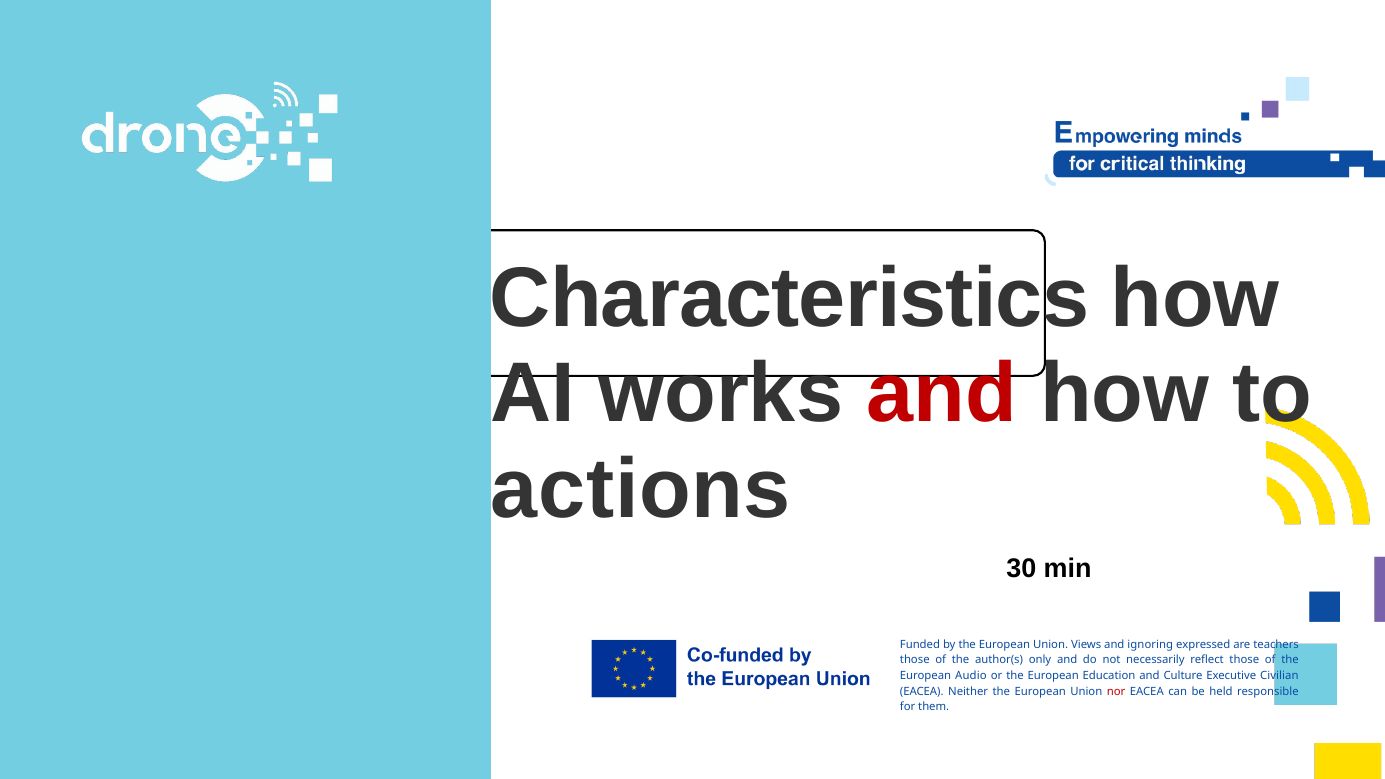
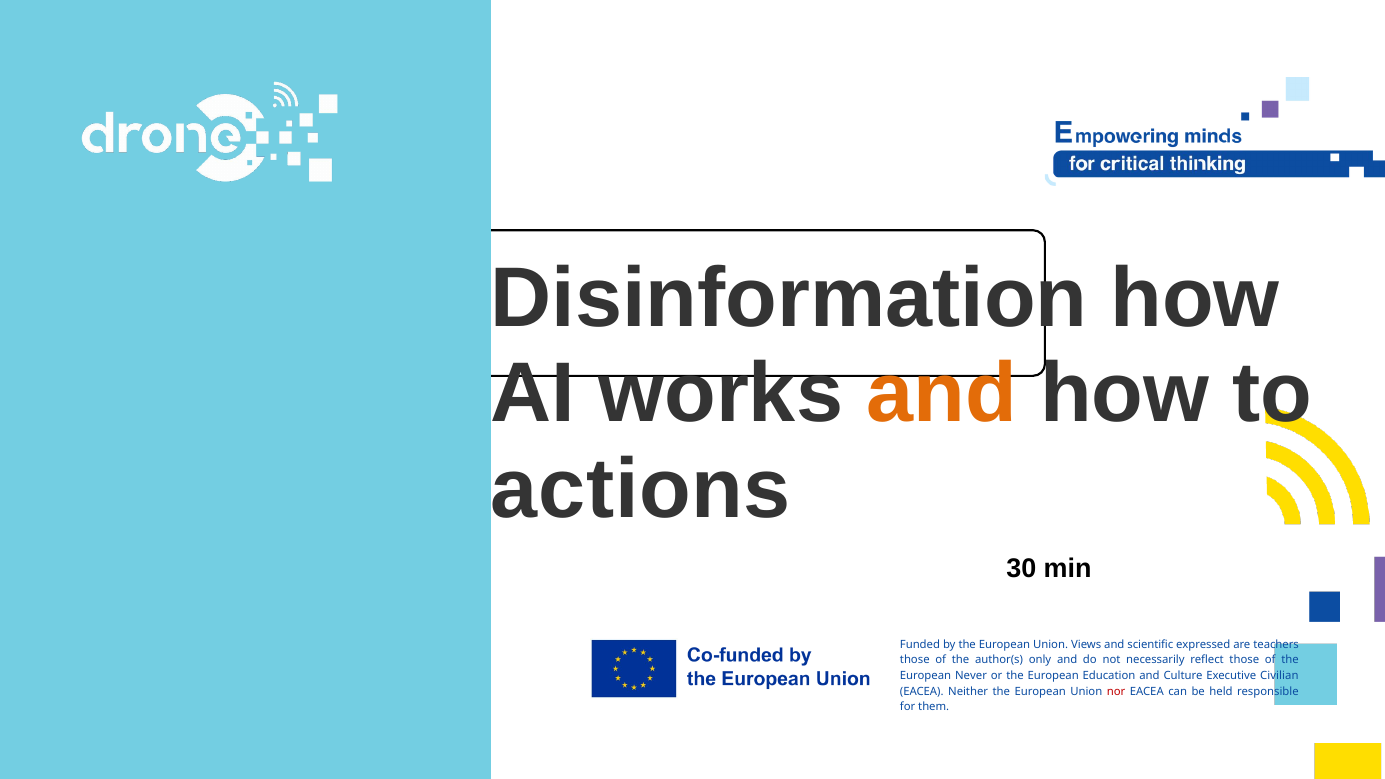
Characteristics: Characteristics -> Disinformation (789, 298)
and colour: red -> orange (942, 394)
ignoring: ignoring -> scientific (1150, 645)
Audio: Audio -> Never (971, 676)
